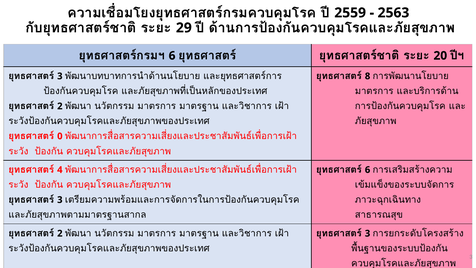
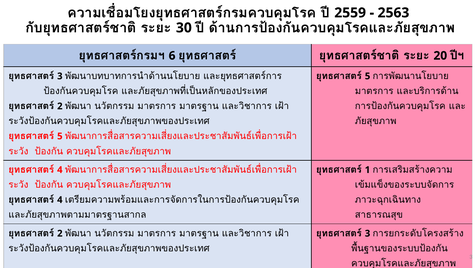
29: 29 -> 30 (184, 28)
8: 8 -> 5 (368, 76)
0: 0 -> 5 (60, 136)
6: 6 -> 1 (368, 170)
3: 3 -> 4 (60, 200)
